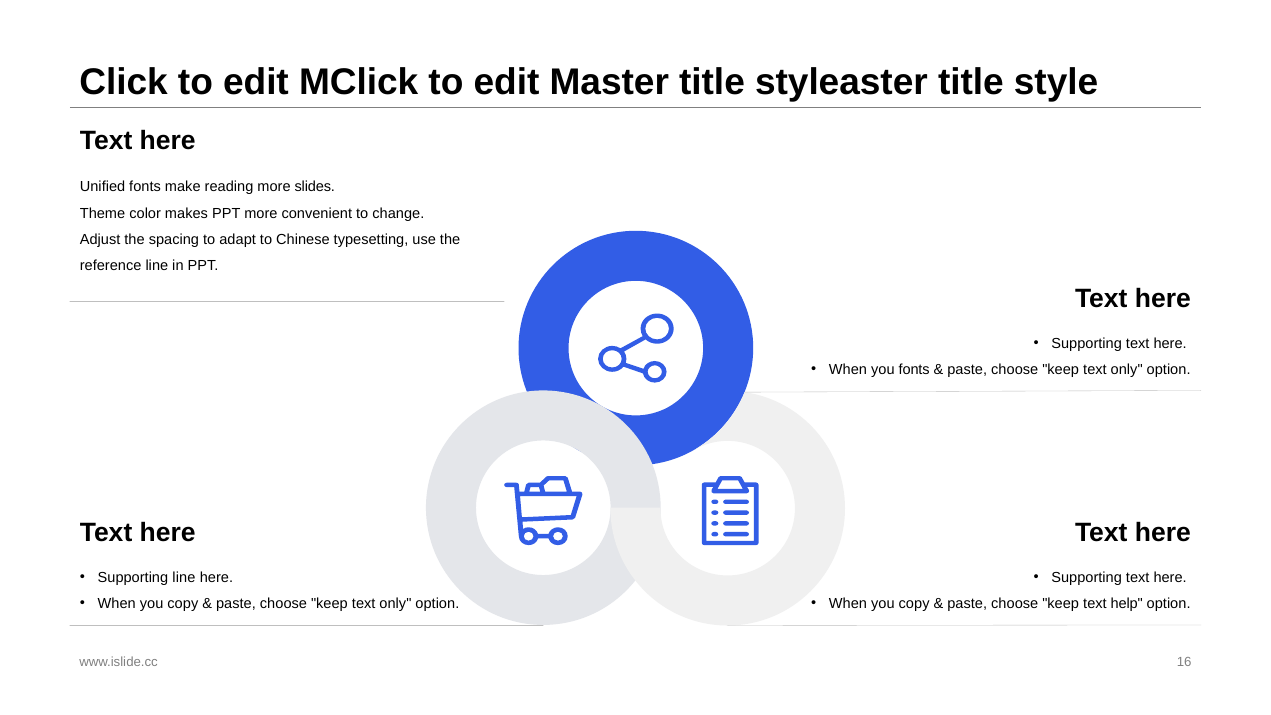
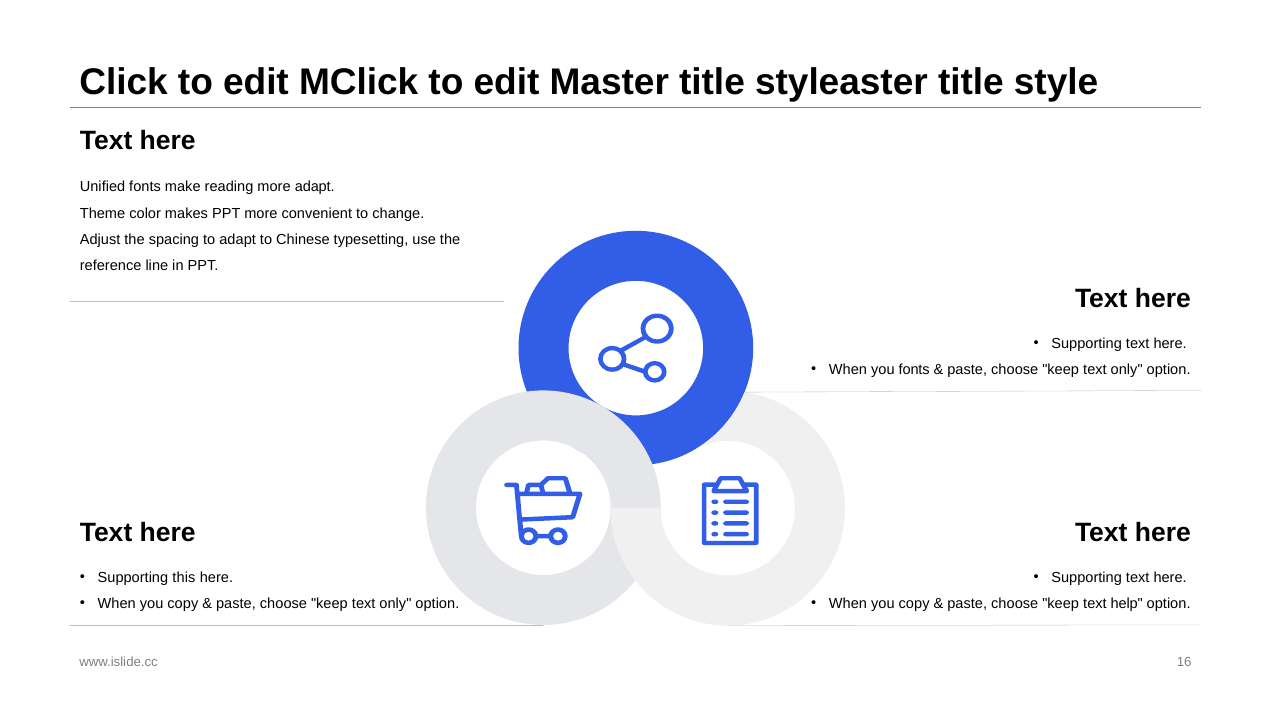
more slides: slides -> adapt (315, 187)
Supporting line: line -> this (184, 577)
